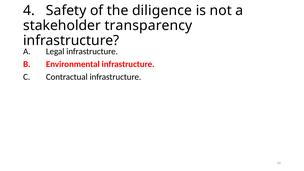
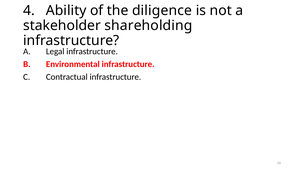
Safety: Safety -> Ability (66, 10)
transparency: transparency -> shareholding (148, 26)
